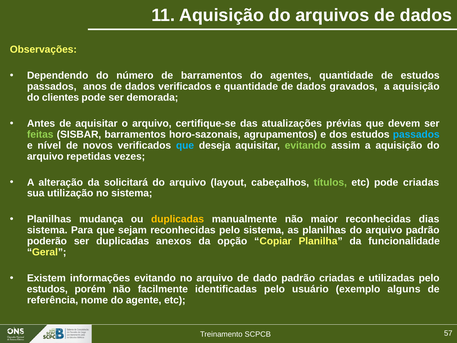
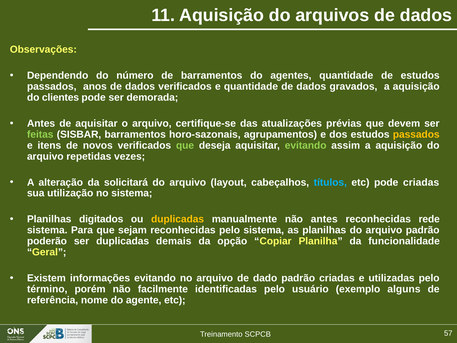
passados colour: light blue -> yellow (416, 134)
nível: nível -> itens (49, 145)
que colour: light blue -> light green (185, 145)
títulos colour: light green -> light blue (330, 182)
mudança: mudança -> digitados (101, 219)
não maior: maior -> antes (324, 219)
dias: dias -> rede (429, 219)
anexos: anexos -> demais (174, 241)
estudos: estudos -> término (47, 289)
